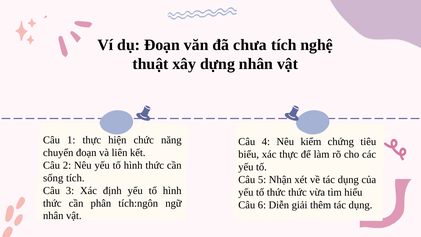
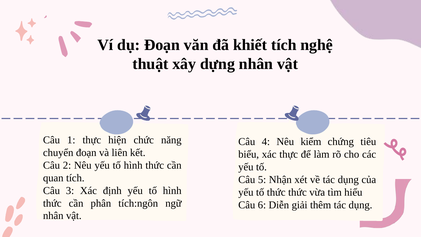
chưa: chưa -> khiết (250, 45)
sống: sống -> quan (53, 178)
